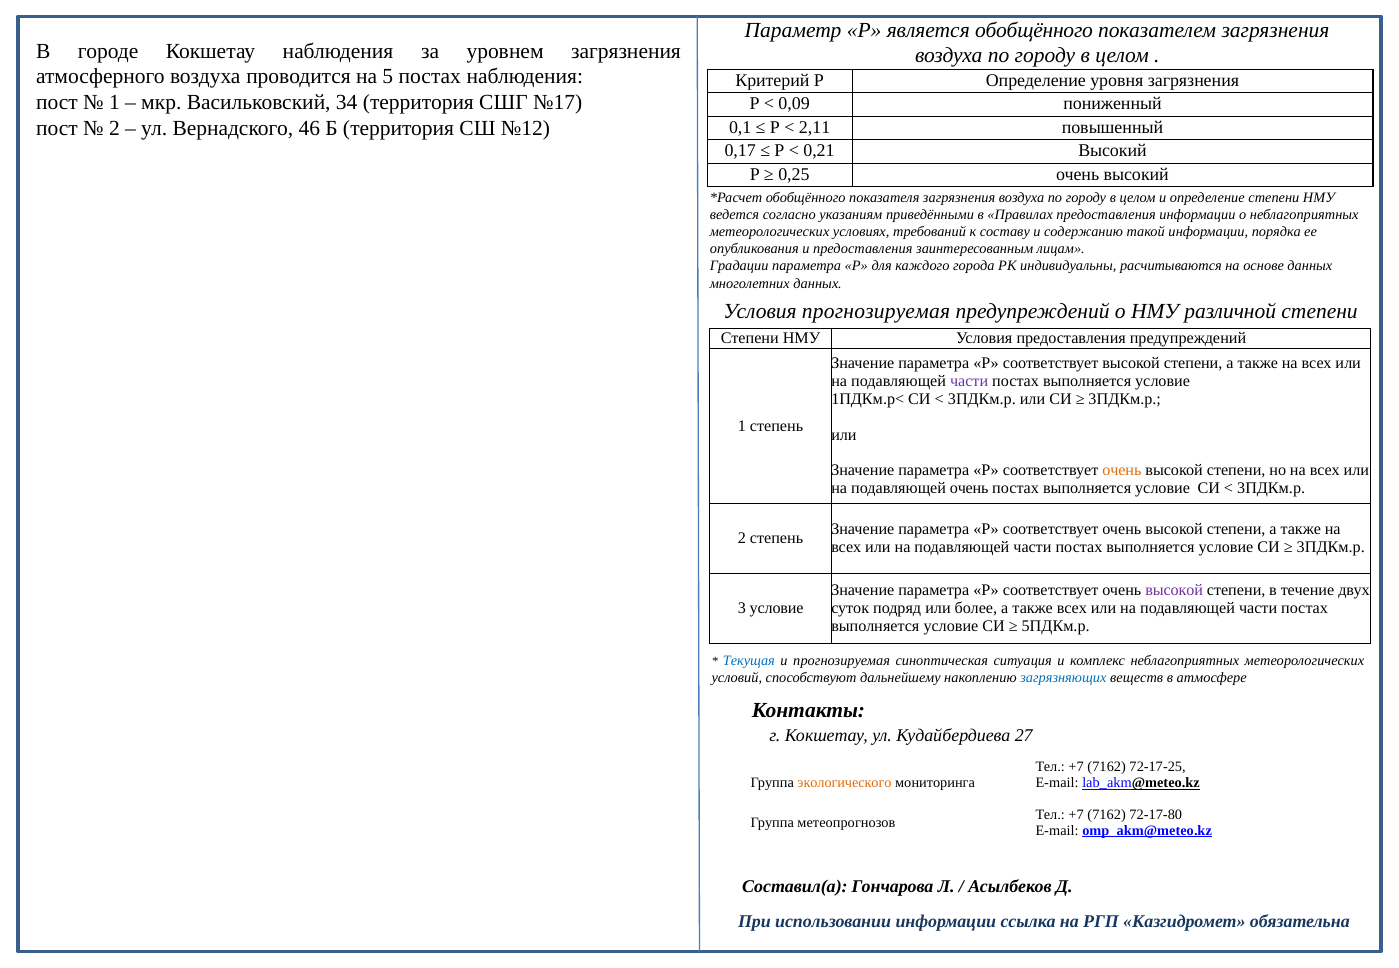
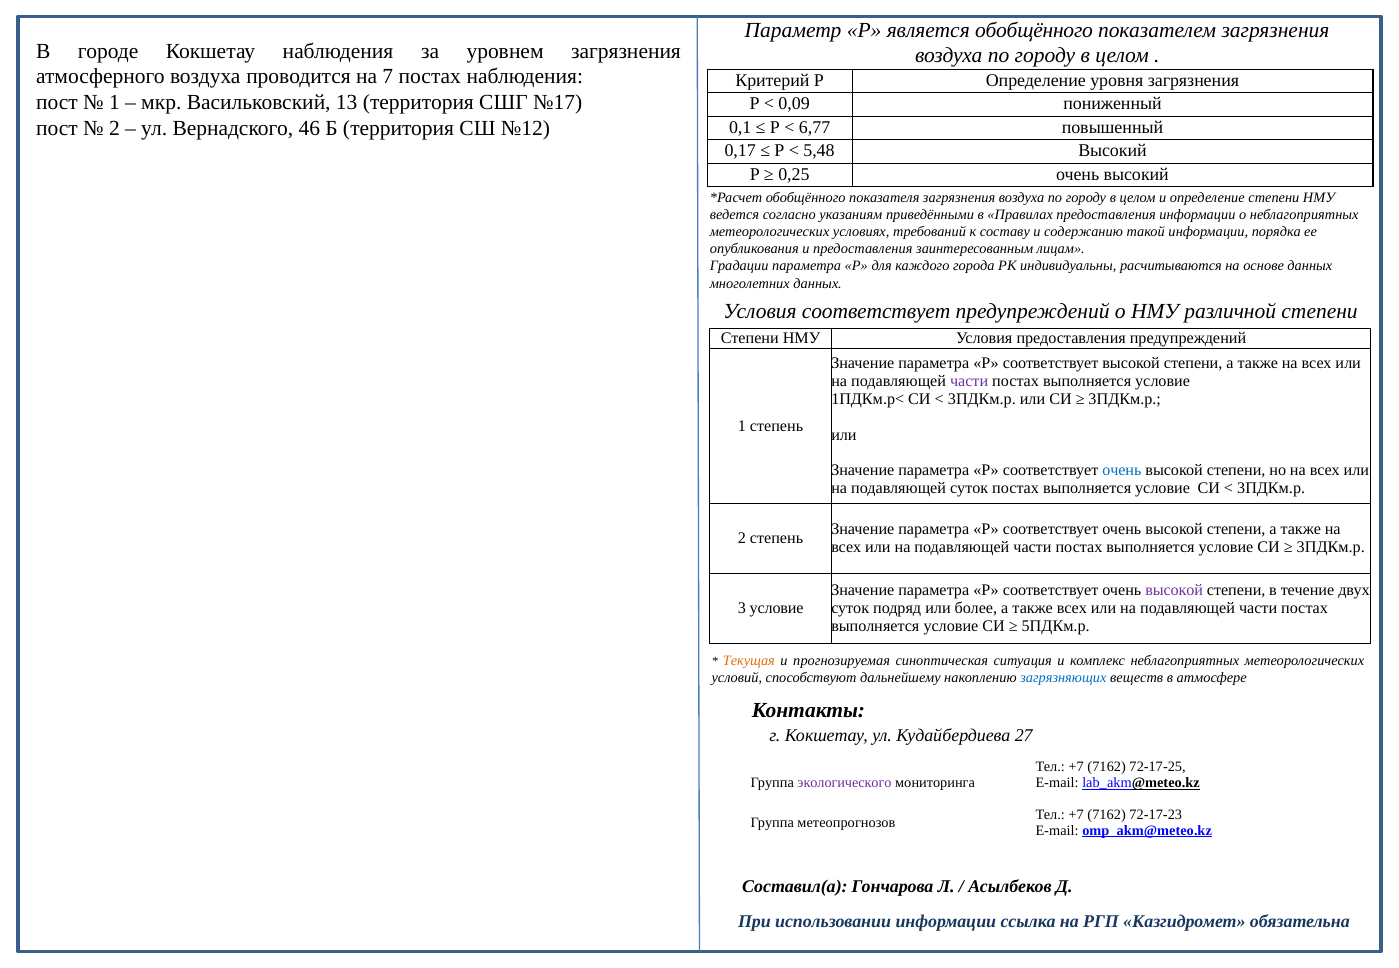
5: 5 -> 7 (388, 77)
34: 34 -> 13 (347, 103)
2,11: 2,11 -> 6,77 (815, 127)
0,21: 0,21 -> 5,48 (819, 151)
Условия прогнозируемая: прогнозируемая -> соответствует (876, 312)
очень colour: orange -> blue (1122, 471)
подавляющей очень: очень -> суток (969, 489)
Текущая colour: blue -> orange (749, 661)
экологического colour: orange -> purple (844, 784)
72-17-80: 72-17-80 -> 72-17-23 (1156, 815)
